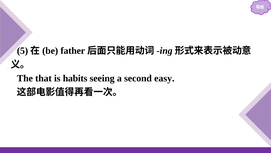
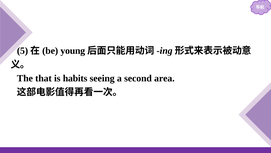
father: father -> young (73, 51)
easy: easy -> area (164, 78)
